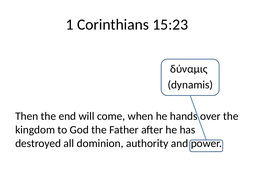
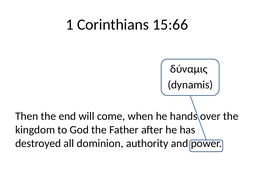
15:23: 15:23 -> 15:66 (170, 25)
